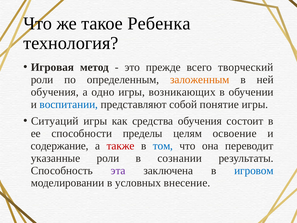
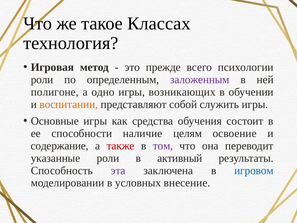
Ребенка: Ребенка -> Классах (159, 23)
творческий: творческий -> психологии (246, 67)
заложенным colour: orange -> purple (200, 80)
обучения: обучения -> полигоне (55, 92)
воспитании colour: blue -> orange (69, 104)
понятие: понятие -> служить (219, 104)
Ситуаций: Ситуаций -> Основные (55, 121)
пределы: пределы -> наличие (143, 133)
том colour: blue -> purple (163, 146)
сознании: сознании -> активный (180, 158)
